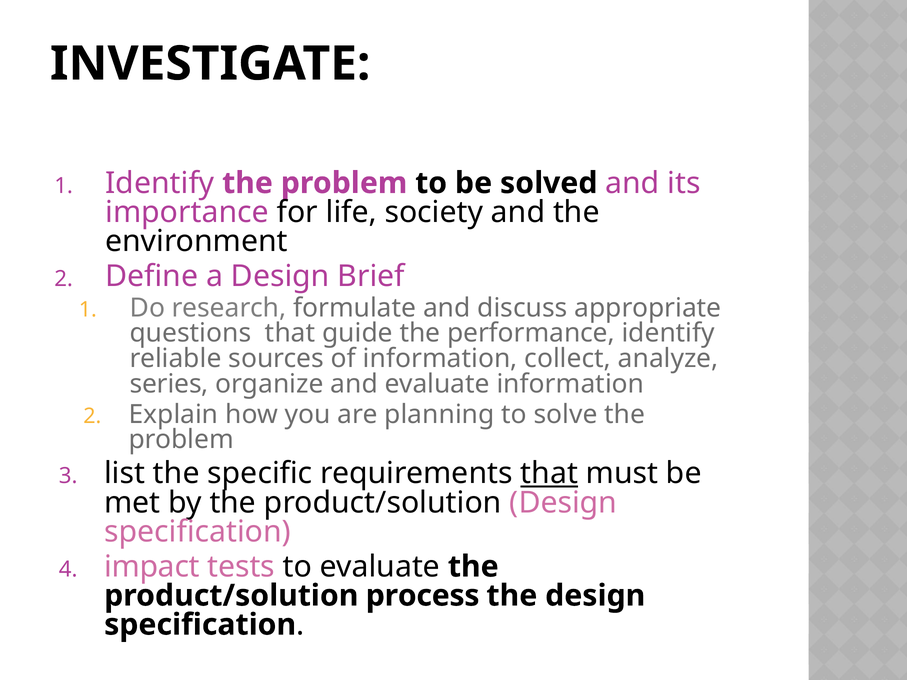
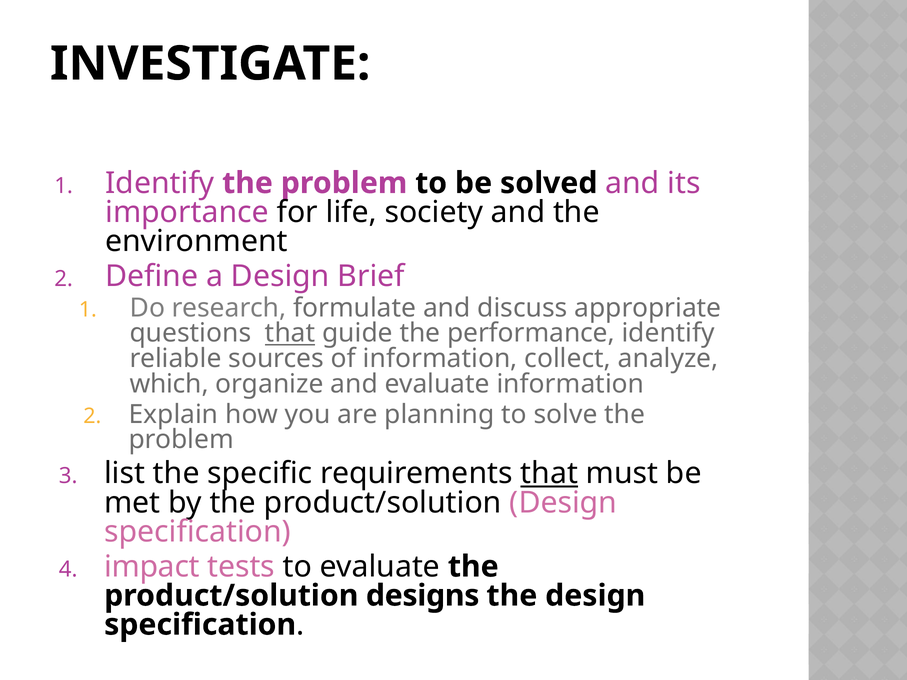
that underline: none -> present (290, 333)
series: series -> which (169, 384)
process: process -> designs (423, 596)
